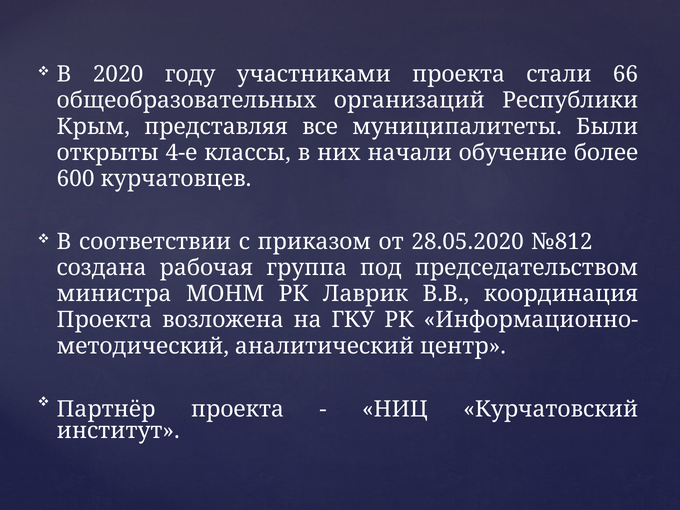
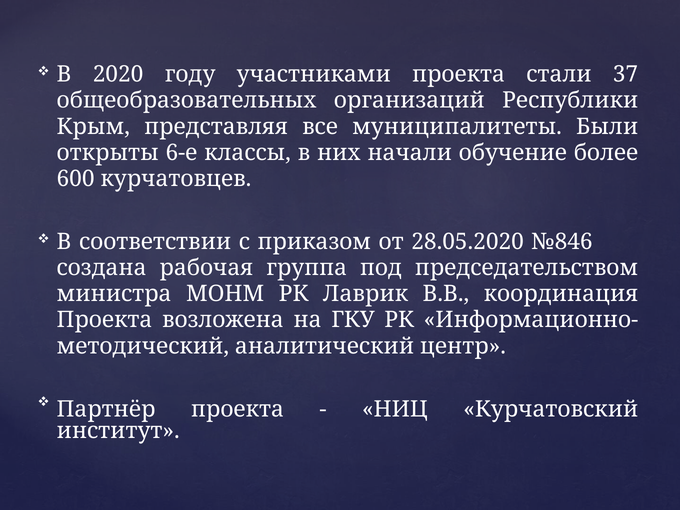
66: 66 -> 37 (625, 74)
4-е: 4-е -> 6-е (181, 153)
№812: №812 -> №846 (562, 242)
